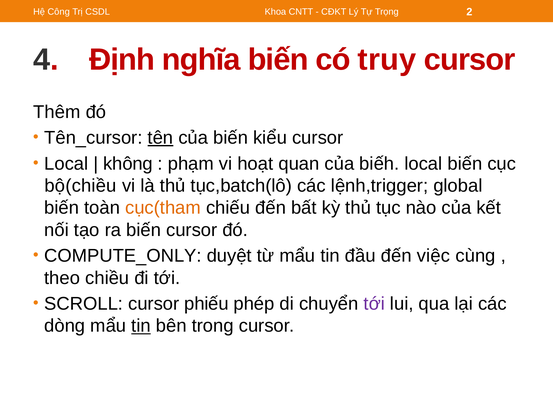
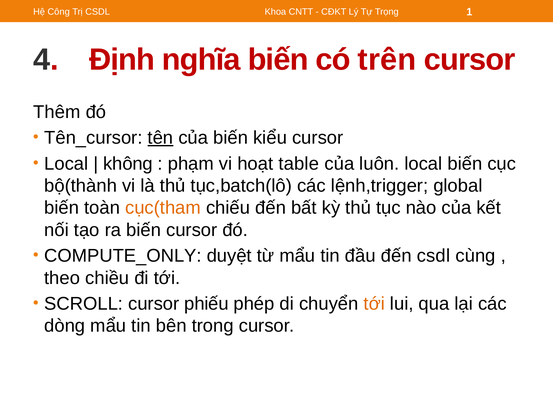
2: 2 -> 1 (469, 12)
truy: truy -> trên (387, 60)
quan: quan -> table (299, 163)
biếh: biếh -> luôn (379, 163)
bộ(chiều: bộ(chiều -> bộ(thành (81, 186)
đến việc: việc -> csdl (434, 256)
tới colour: purple -> orange (374, 304)
tin underline: present -> none (141, 326)
